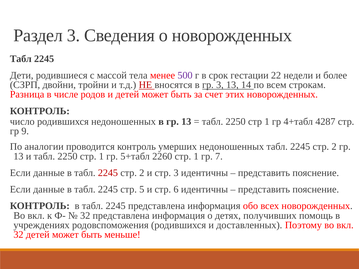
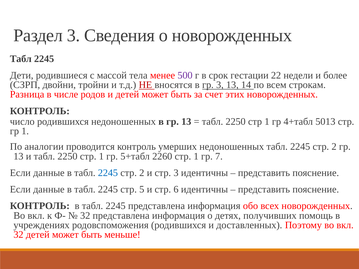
4287: 4287 -> 5013 (325, 122)
гр 9: 9 -> 1 (25, 131)
2245 colour: red -> blue (108, 173)
